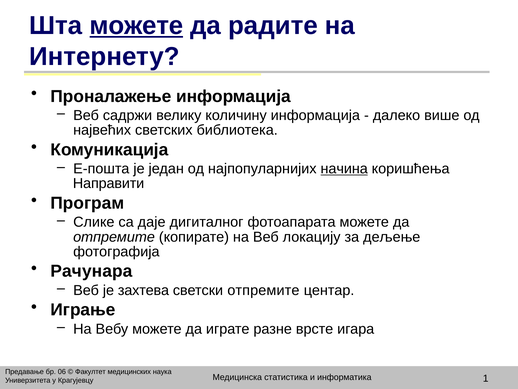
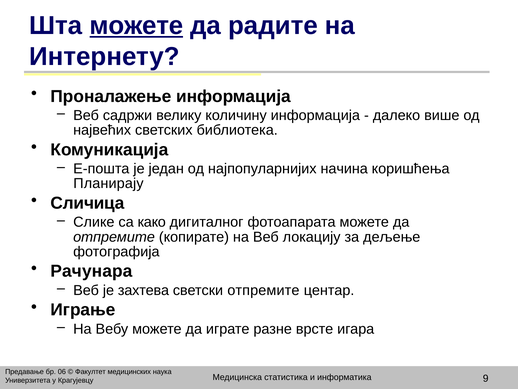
начина underline: present -> none (344, 169)
Направити: Направити -> Планирају (108, 183)
Програм: Програм -> Сличица (87, 203)
даје: даје -> како (152, 222)
1: 1 -> 9 (486, 378)
